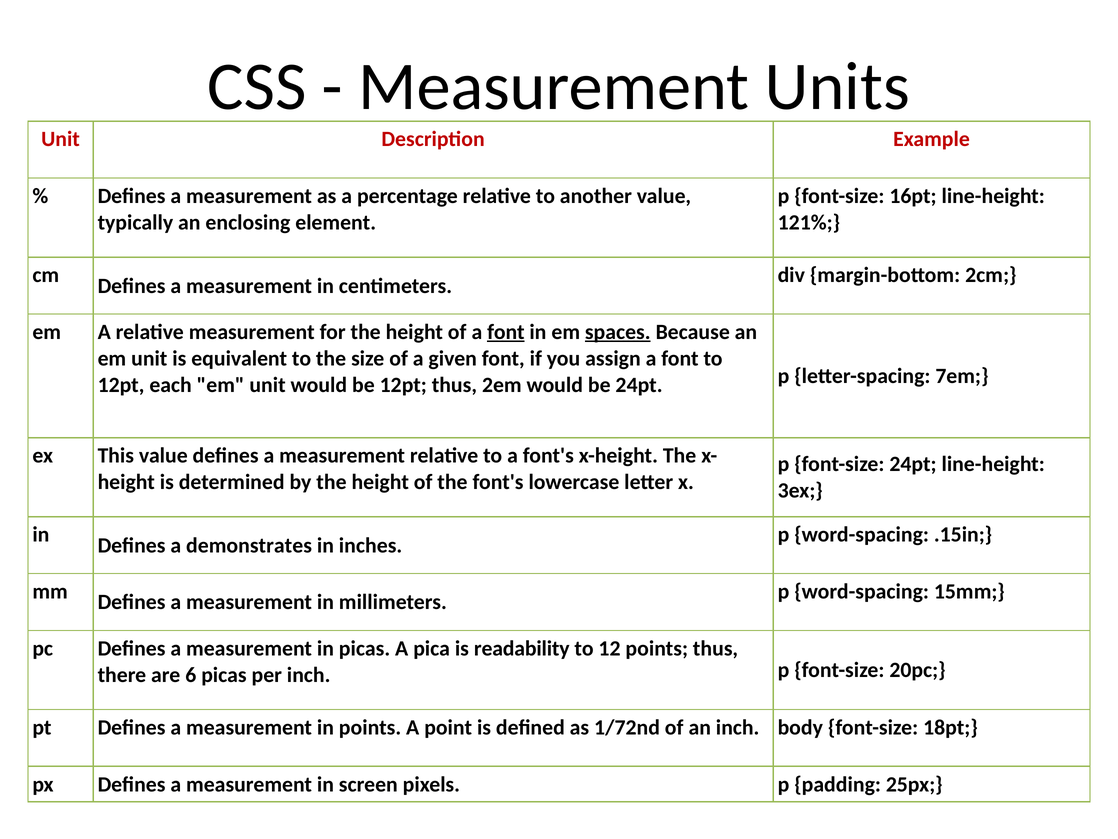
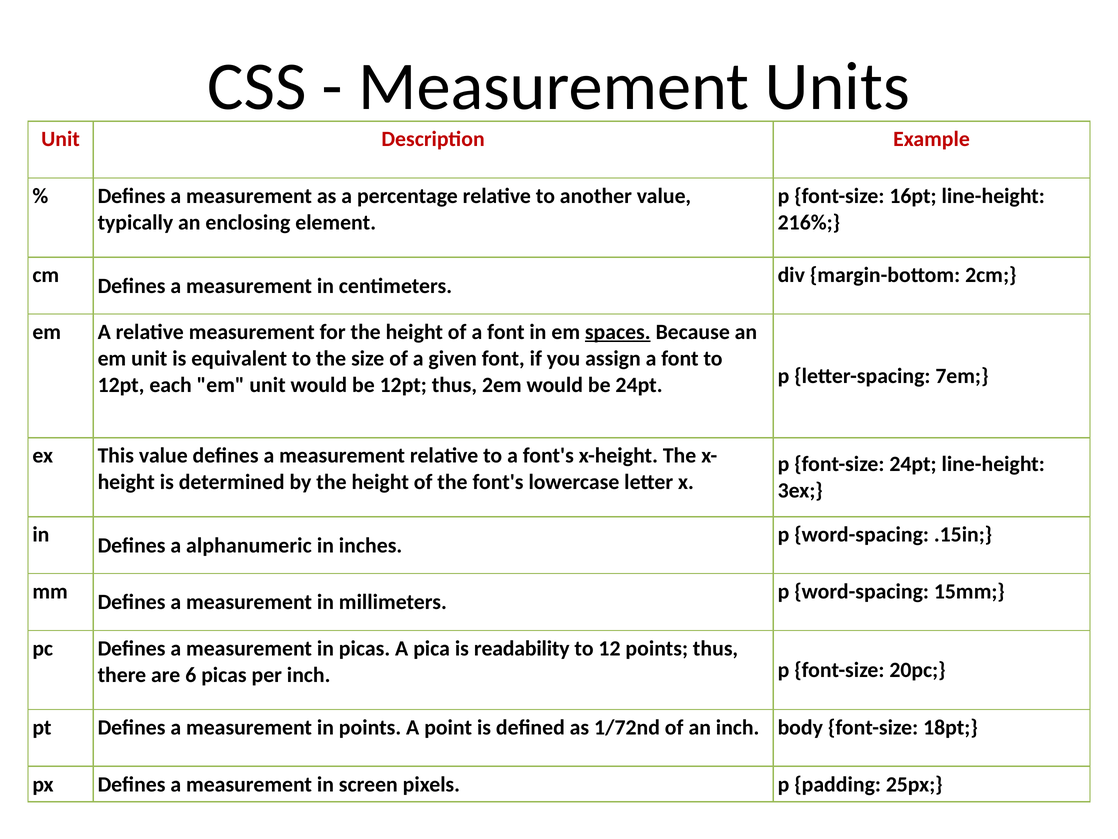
121%: 121% -> 216% (809, 222)
font underline: present -> none (506, 332)
demonstrates: demonstrates -> alphanumeric (249, 545)
